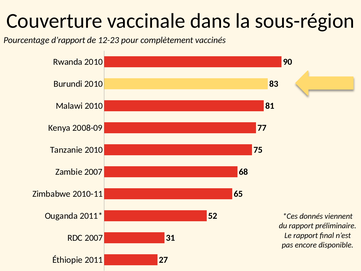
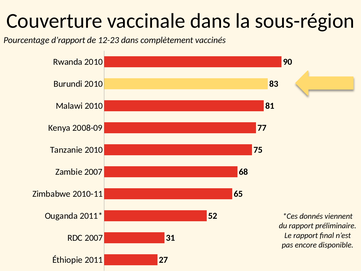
12-23 pour: pour -> dans (130, 40)
